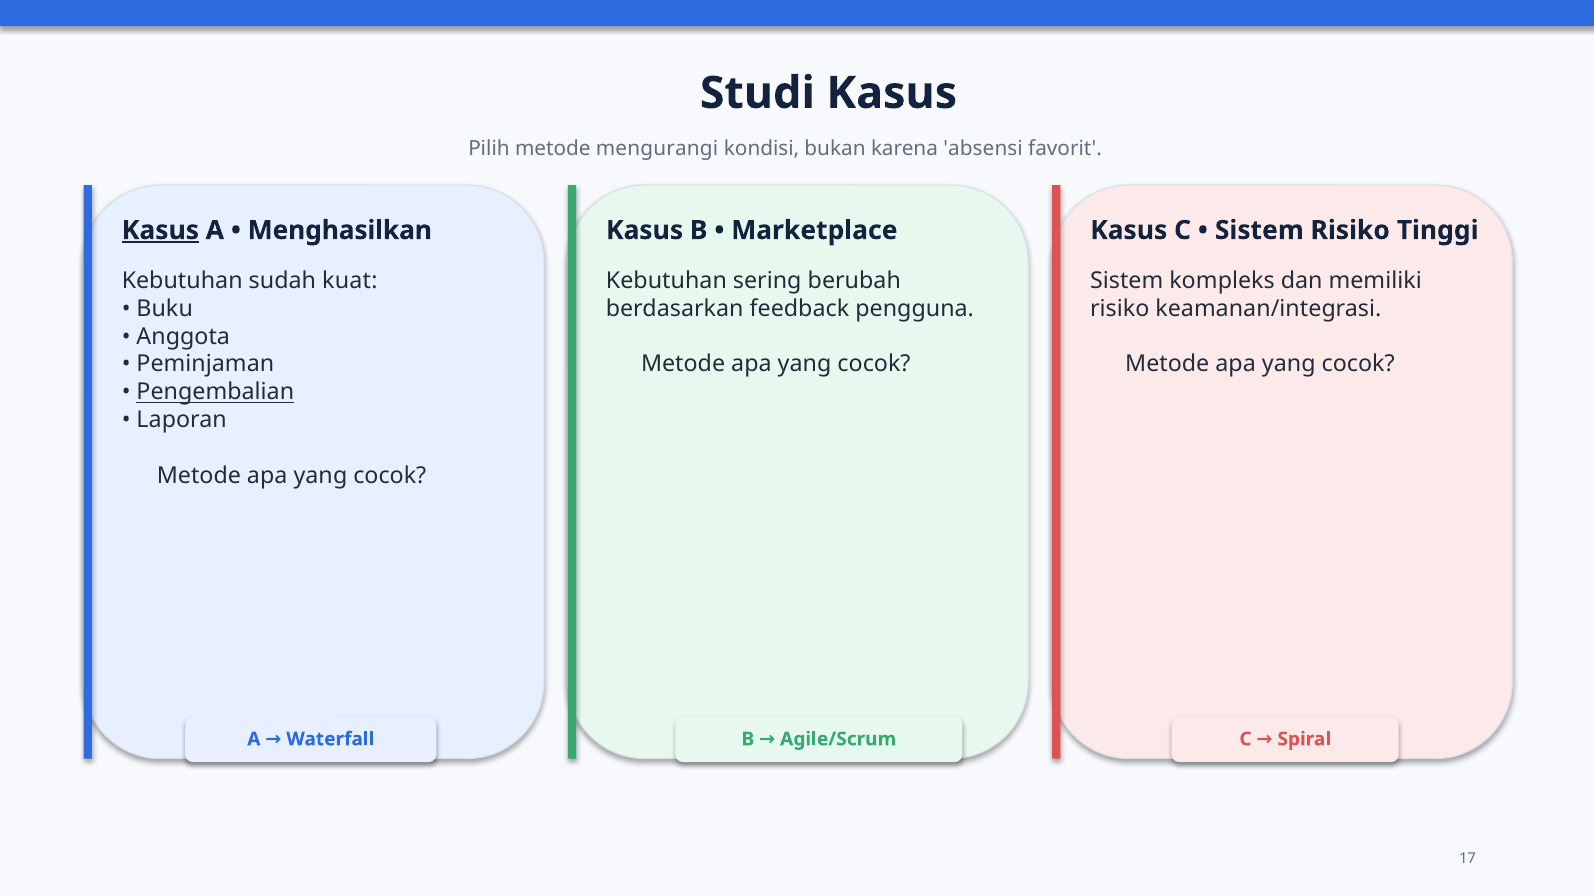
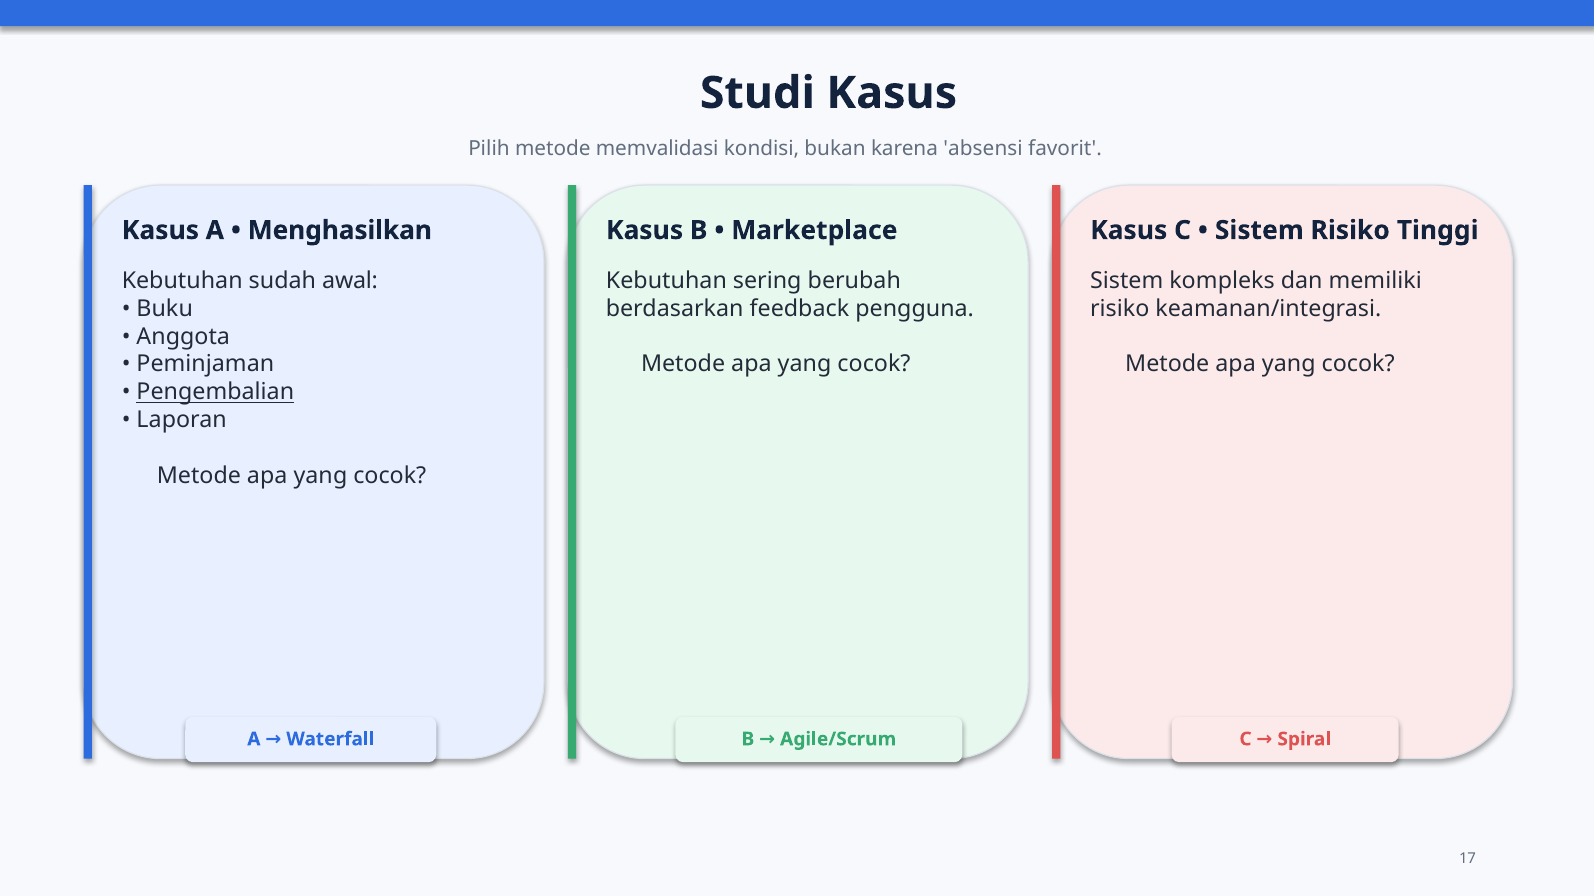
mengurangi: mengurangi -> memvalidasi (657, 149)
Kasus underline: present -> none (160, 230)
kuat: kuat -> awal (350, 281)
